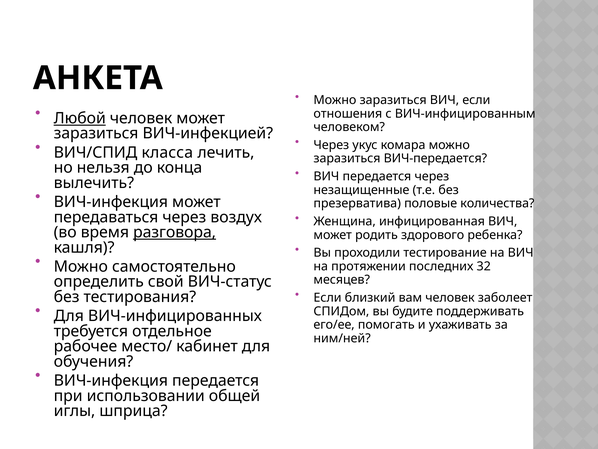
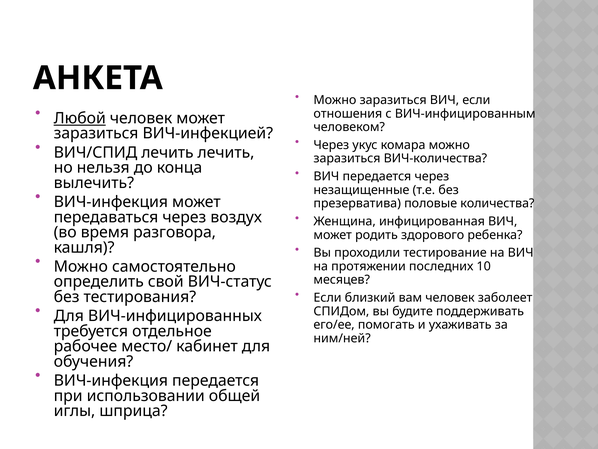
ВИЧ/СПИД класса: класса -> лечить (167, 152)
ВИЧ-передается: ВИЧ-передается -> ВИЧ-количества (435, 158)
разговора underline: present -> none (175, 232)
32: 32 -> 10 (484, 266)
